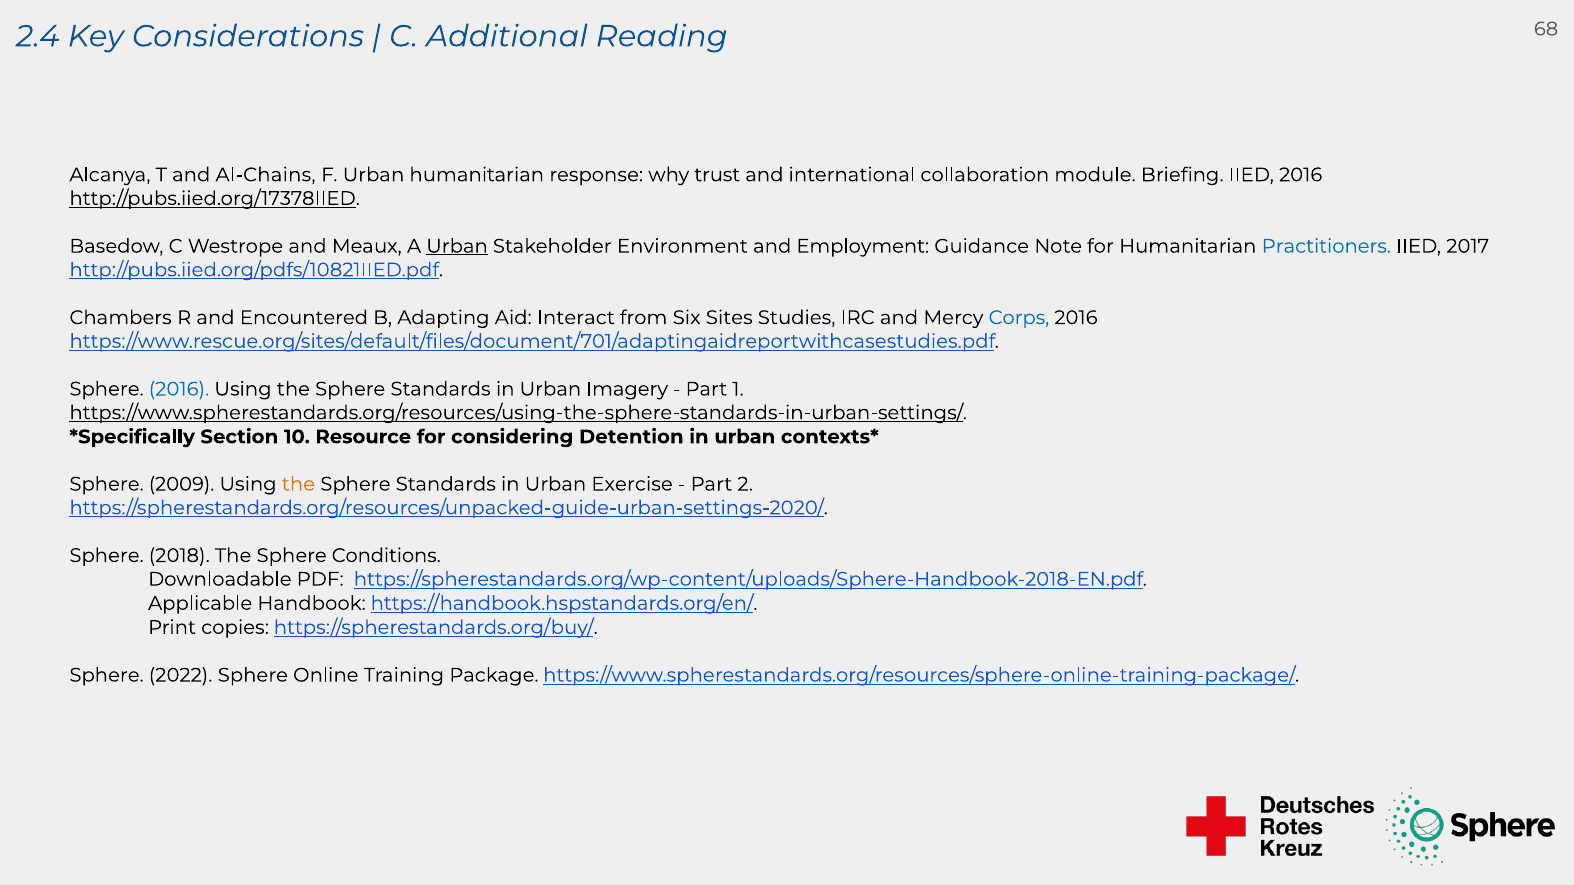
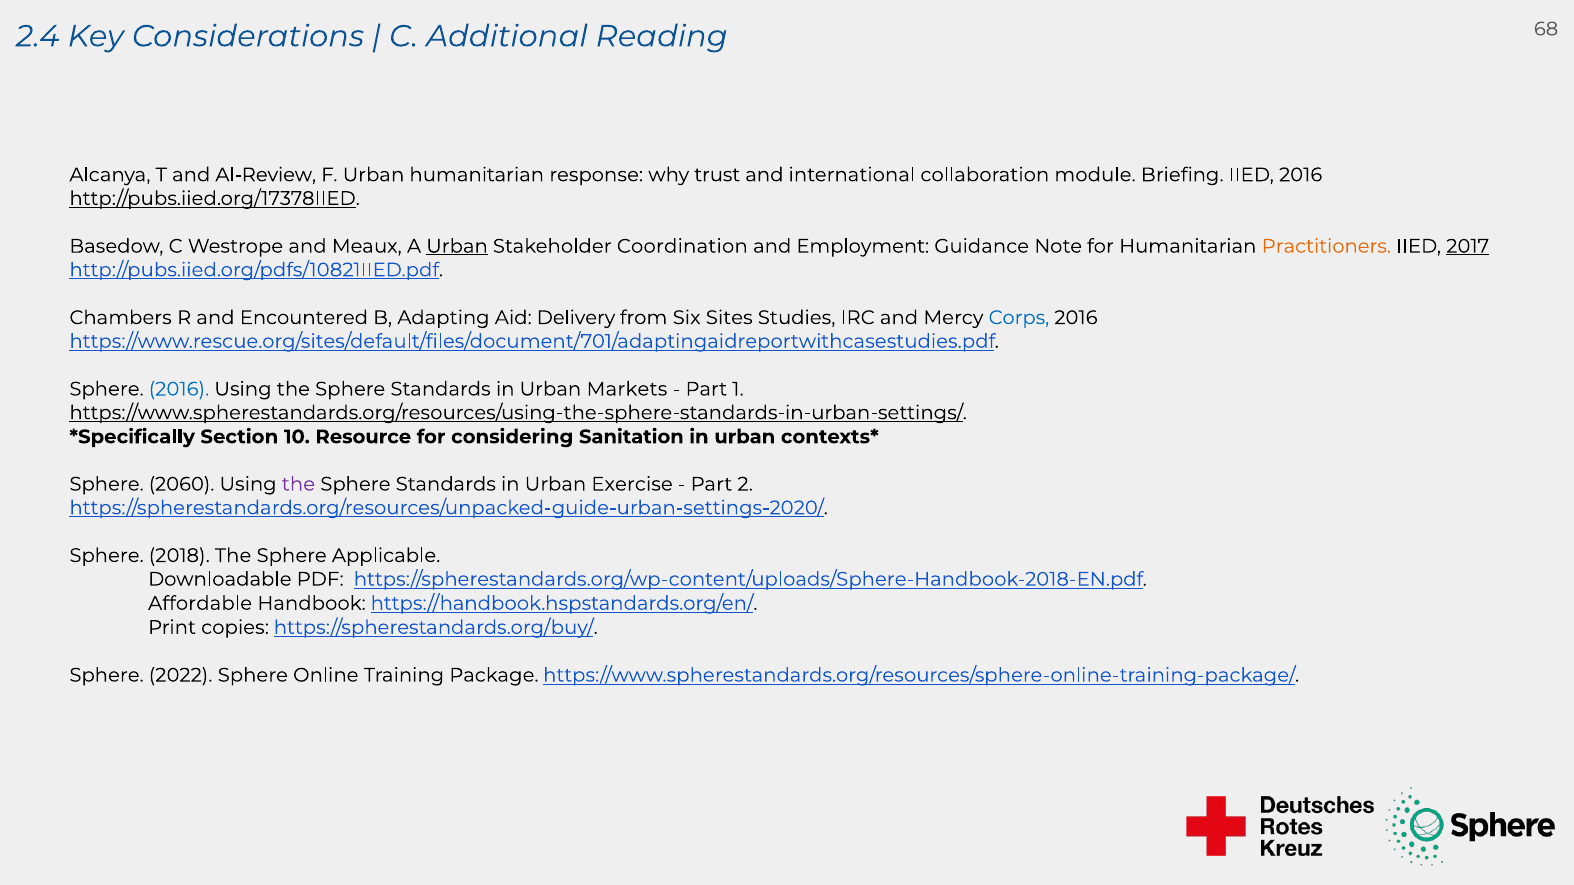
Al-Chains: Al-Chains -> Al-Review (266, 175)
Environment: Environment -> Coordination (682, 246)
Practitioners colour: blue -> orange (1326, 246)
2017 underline: none -> present (1468, 246)
Interact: Interact -> Delivery (576, 318)
Imagery: Imagery -> Markets (627, 389)
Detention: Detention -> Sanitation (631, 437)
2009: 2009 -> 2060 (182, 484)
the colour: orange -> purple (298, 484)
Conditions: Conditions -> Applicable (386, 556)
Applicable: Applicable -> Affordable (200, 604)
